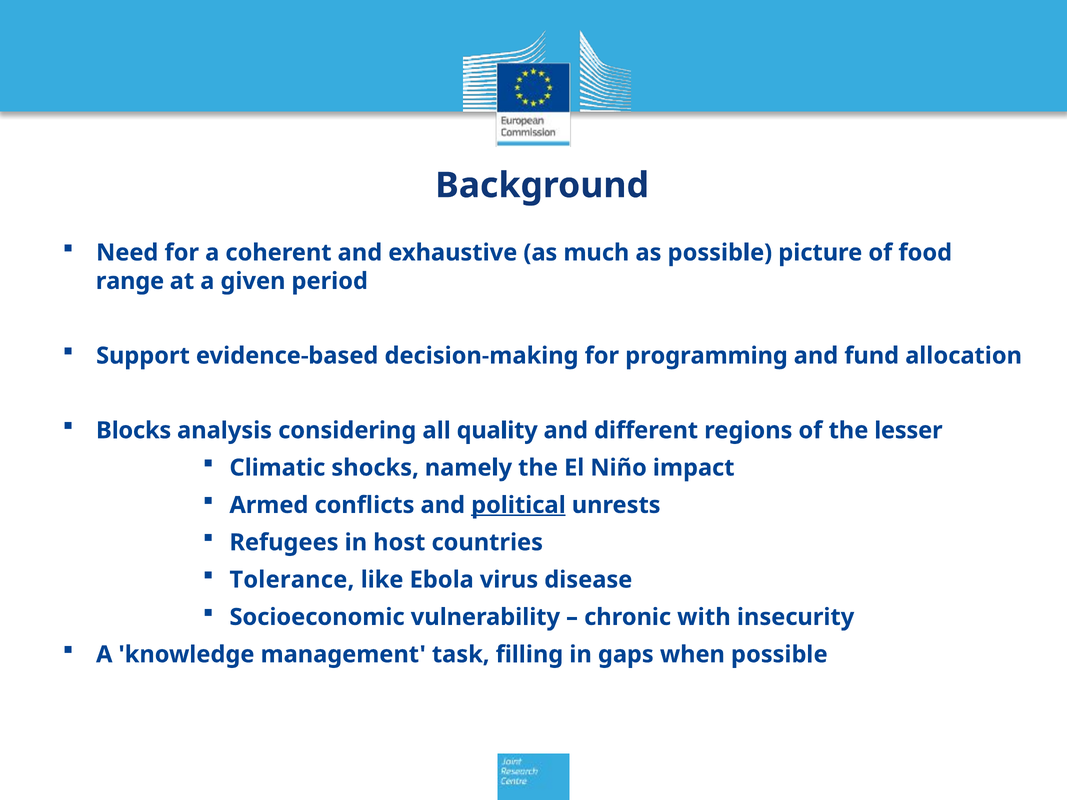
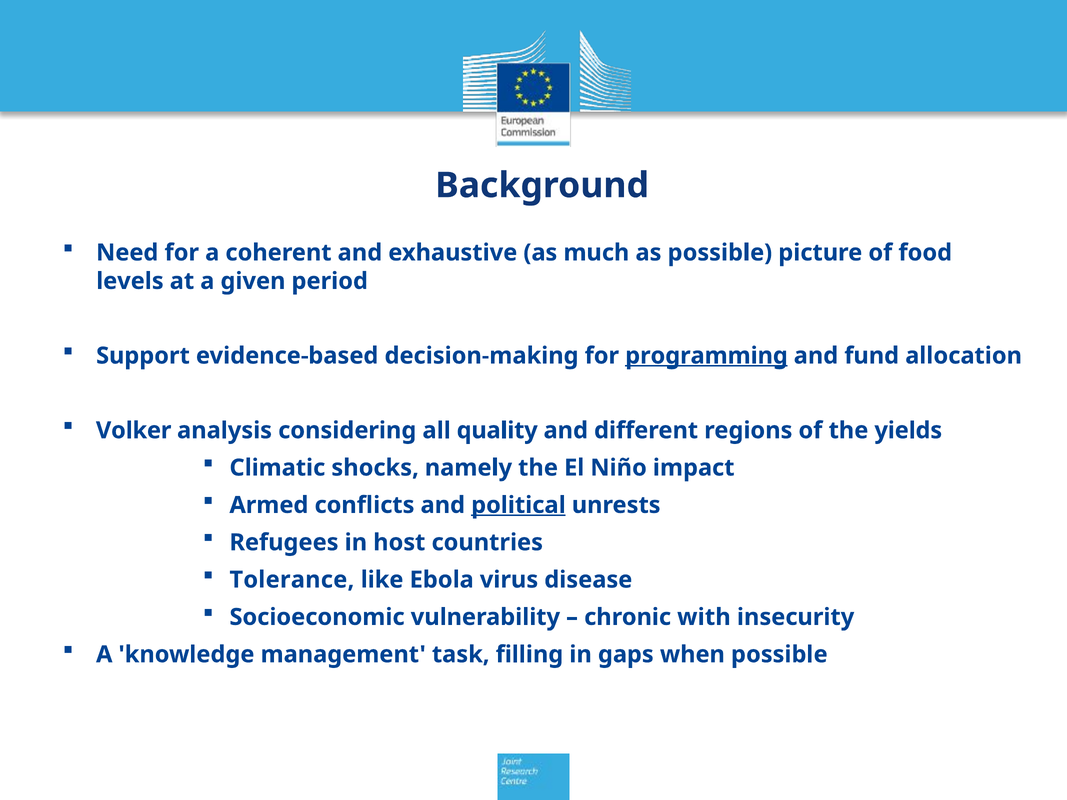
range: range -> levels (130, 281)
programming underline: none -> present (706, 356)
Blocks: Blocks -> Volker (134, 431)
lesser: lesser -> yields (908, 431)
